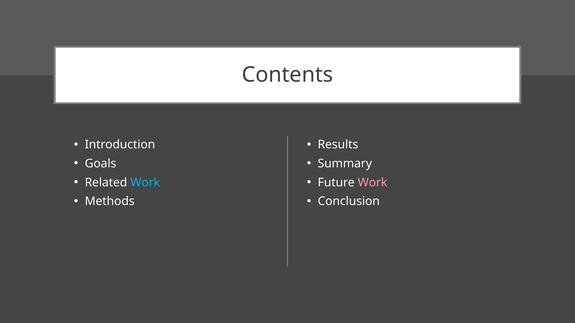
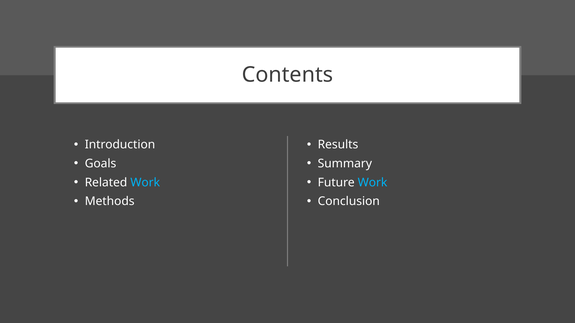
Work colour: pink -> light blue (373, 183)
